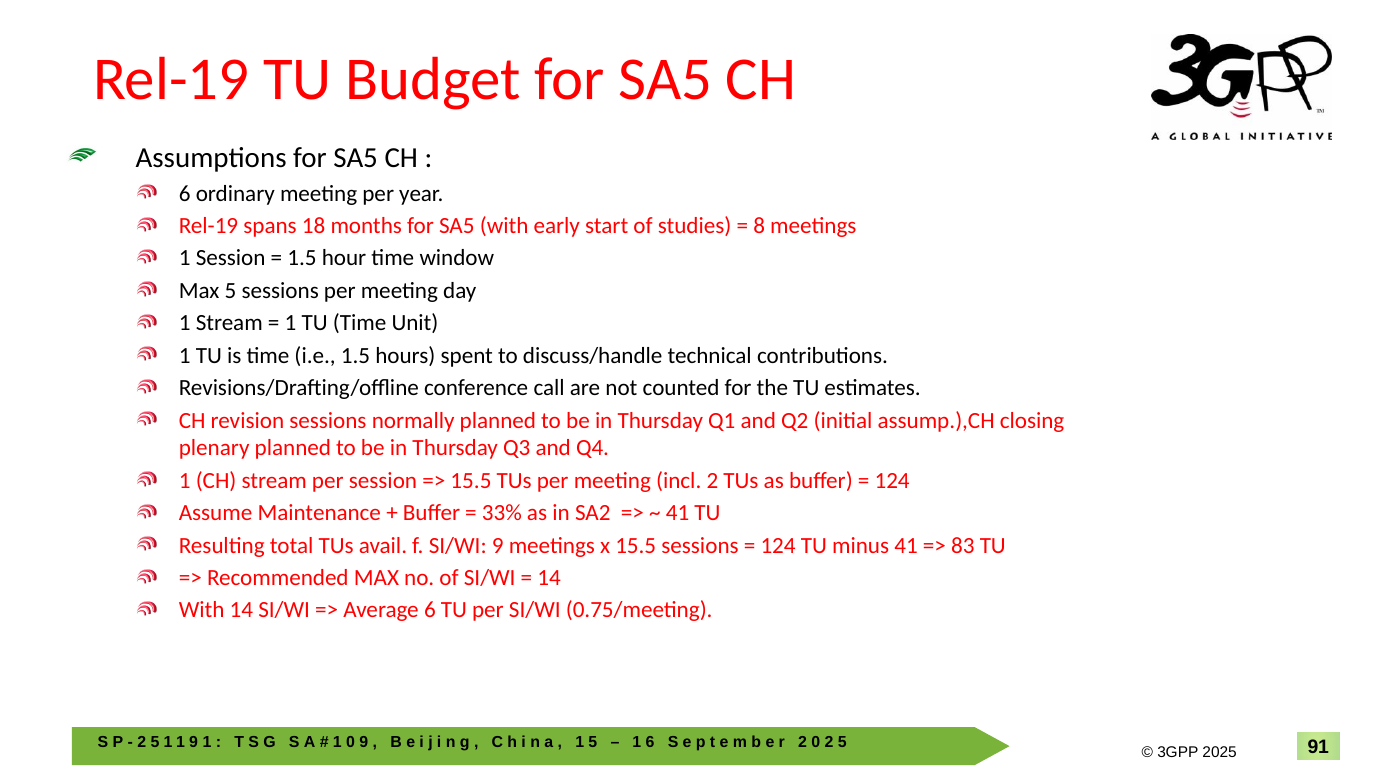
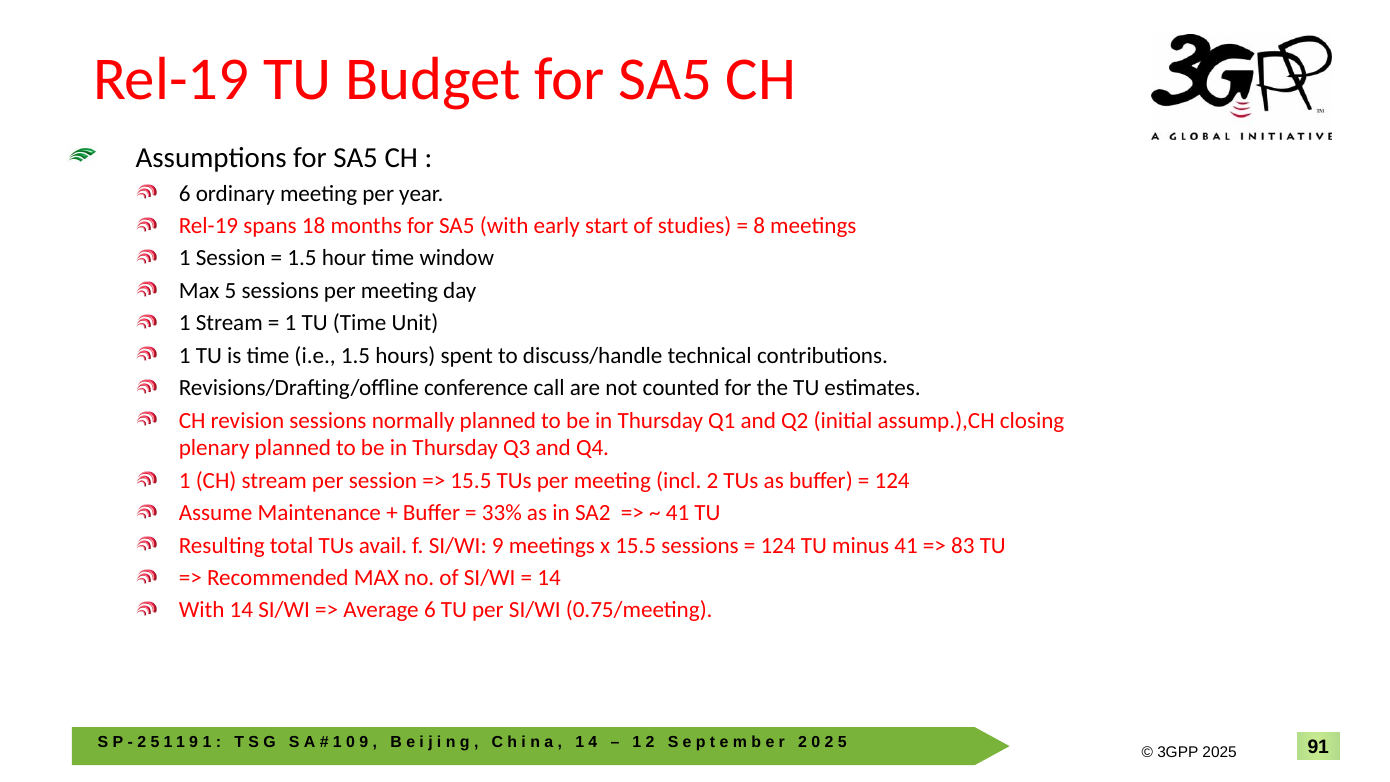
1 5: 5 -> 4 (593, 743)
1 6: 6 -> 2 (650, 743)
